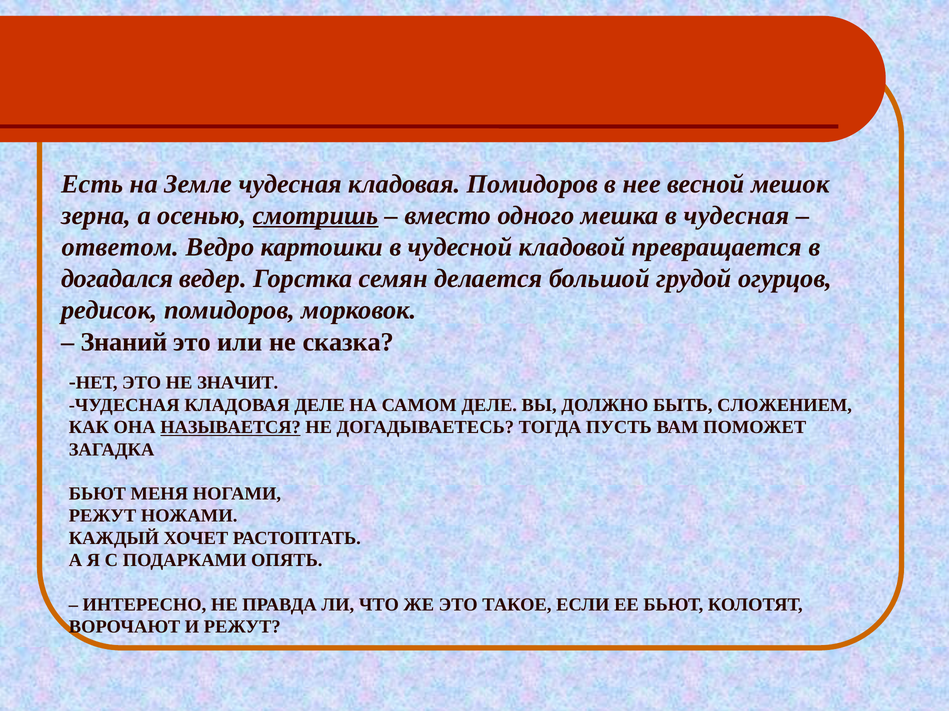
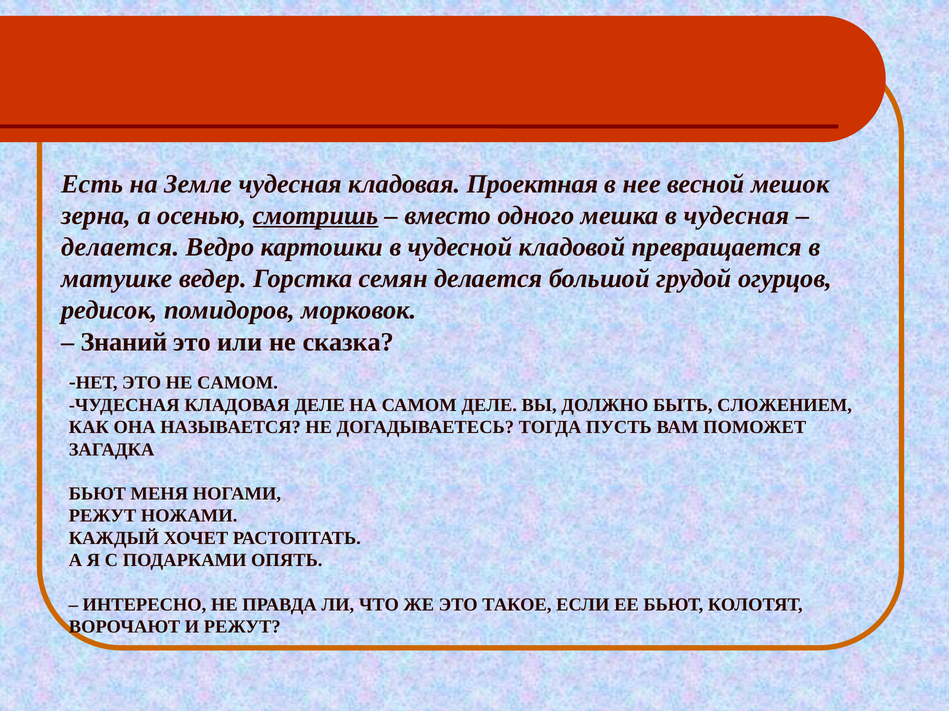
кладовая Помидоров: Помидоров -> Проектная (532, 184)
ответом: ответом -> делается (120, 247)
догадался: догадался -> матушке (117, 279)
НЕ ЗНАЧИТ: ЗНАЧИТ -> САМОМ (238, 383)
НАЗЫВАЕТСЯ underline: present -> none (231, 428)
